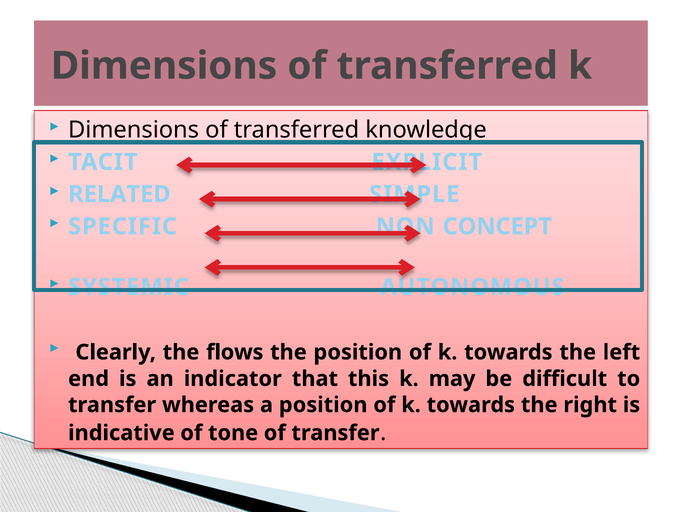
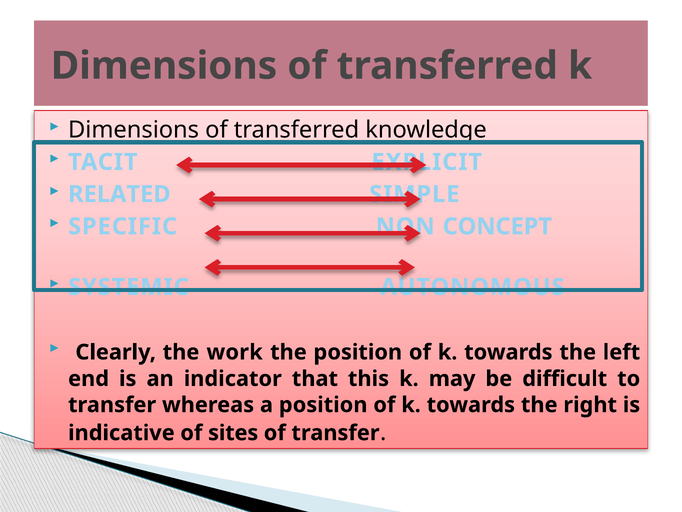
flows: flows -> work (235, 352)
tone: tone -> sites (233, 433)
